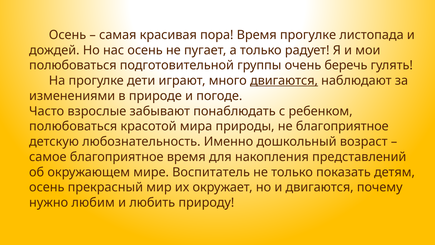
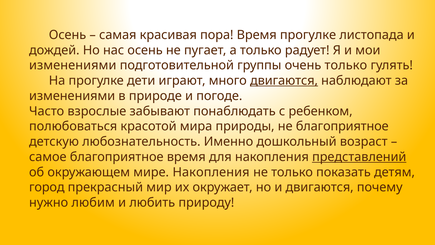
полюбоваться: полюбоваться -> изменениями (73, 65)
очень беречь: беречь -> только (346, 65)
представлений underline: none -> present (359, 157)
мире Воспитатель: Воспитатель -> Накопления (211, 172)
осень: осень -> город (47, 187)
